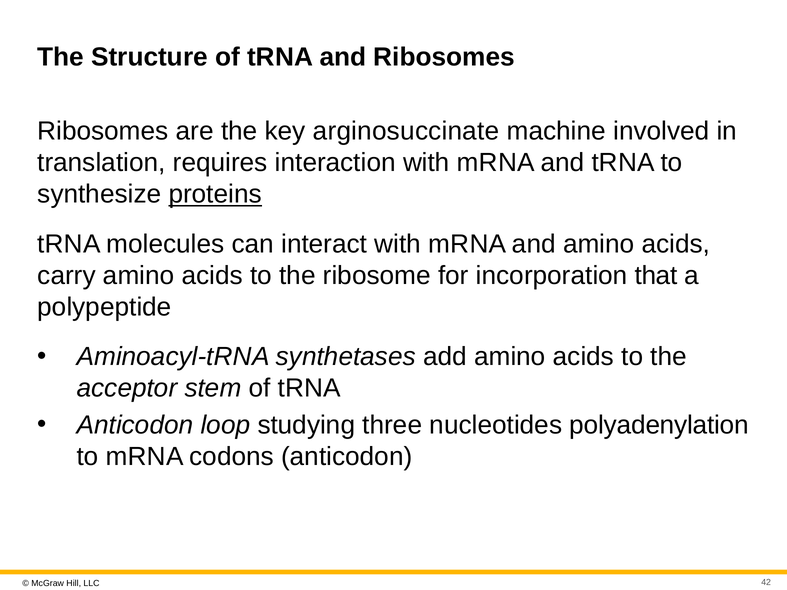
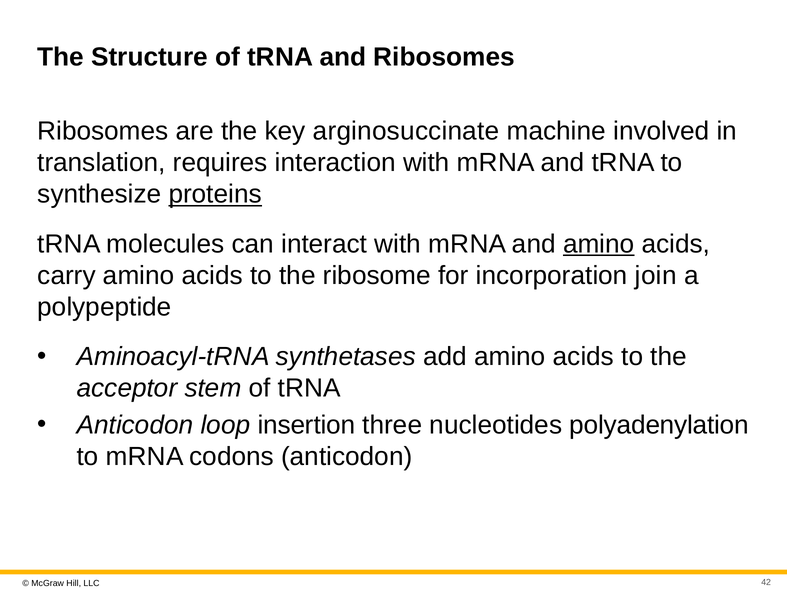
amino underline: none -> present (599, 244)
that: that -> join (656, 276)
studying: studying -> insertion (306, 425)
